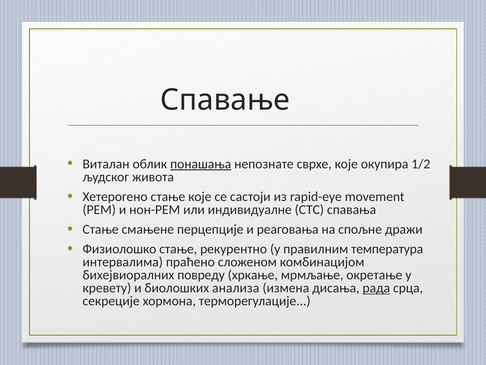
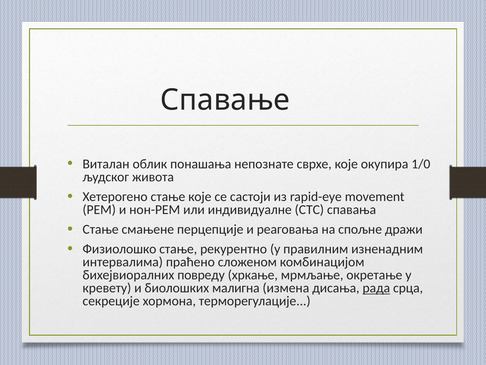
понашања underline: present -> none (201, 164)
1/2: 1/2 -> 1/0 (421, 164)
температура: температура -> изненадним (387, 249)
анализа: анализа -> малигна (236, 288)
